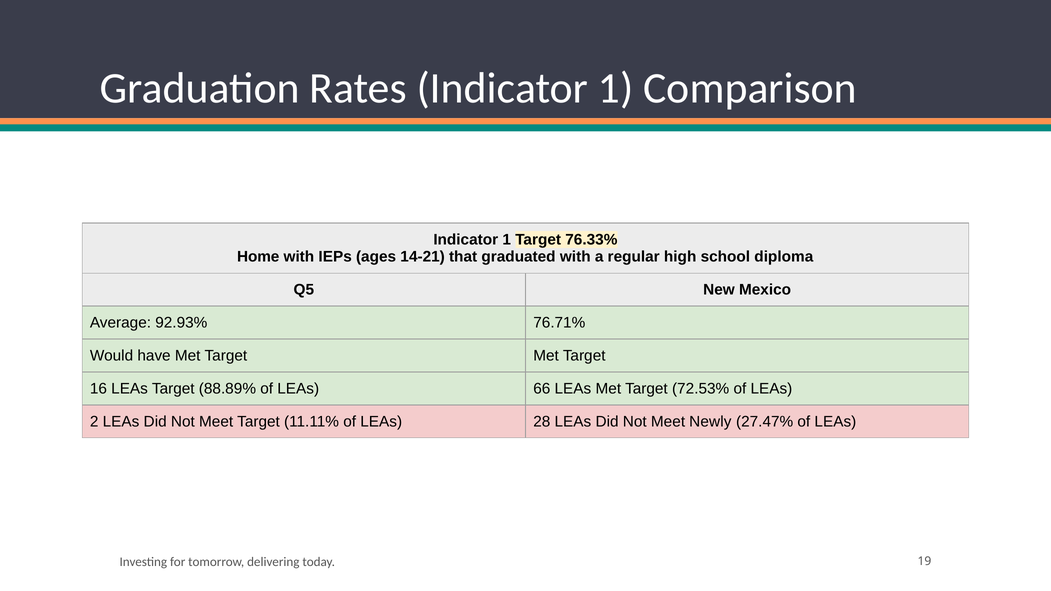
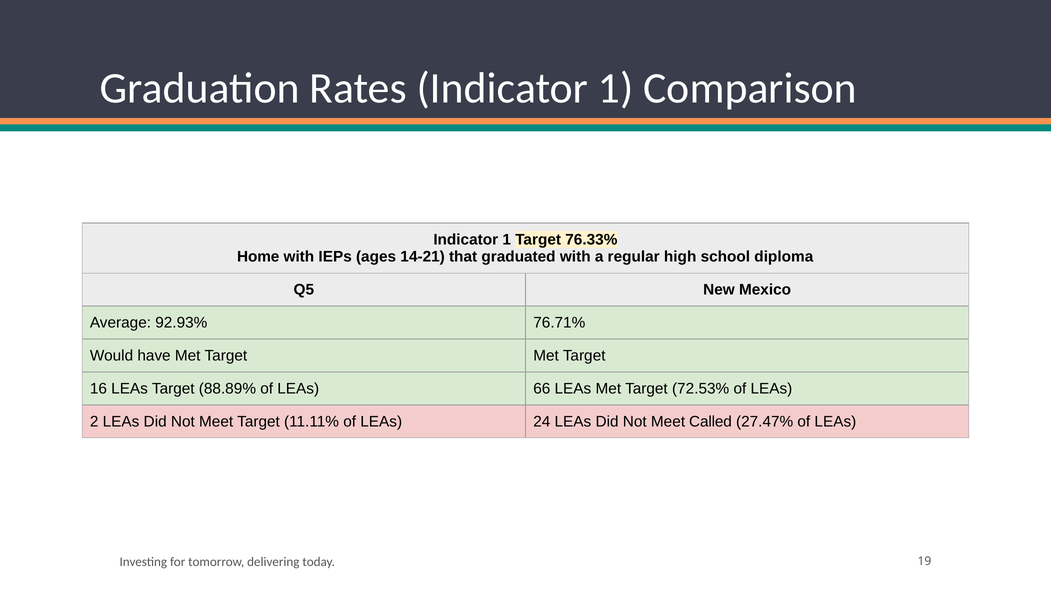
28: 28 -> 24 (542, 422)
Newly: Newly -> Called (710, 422)
